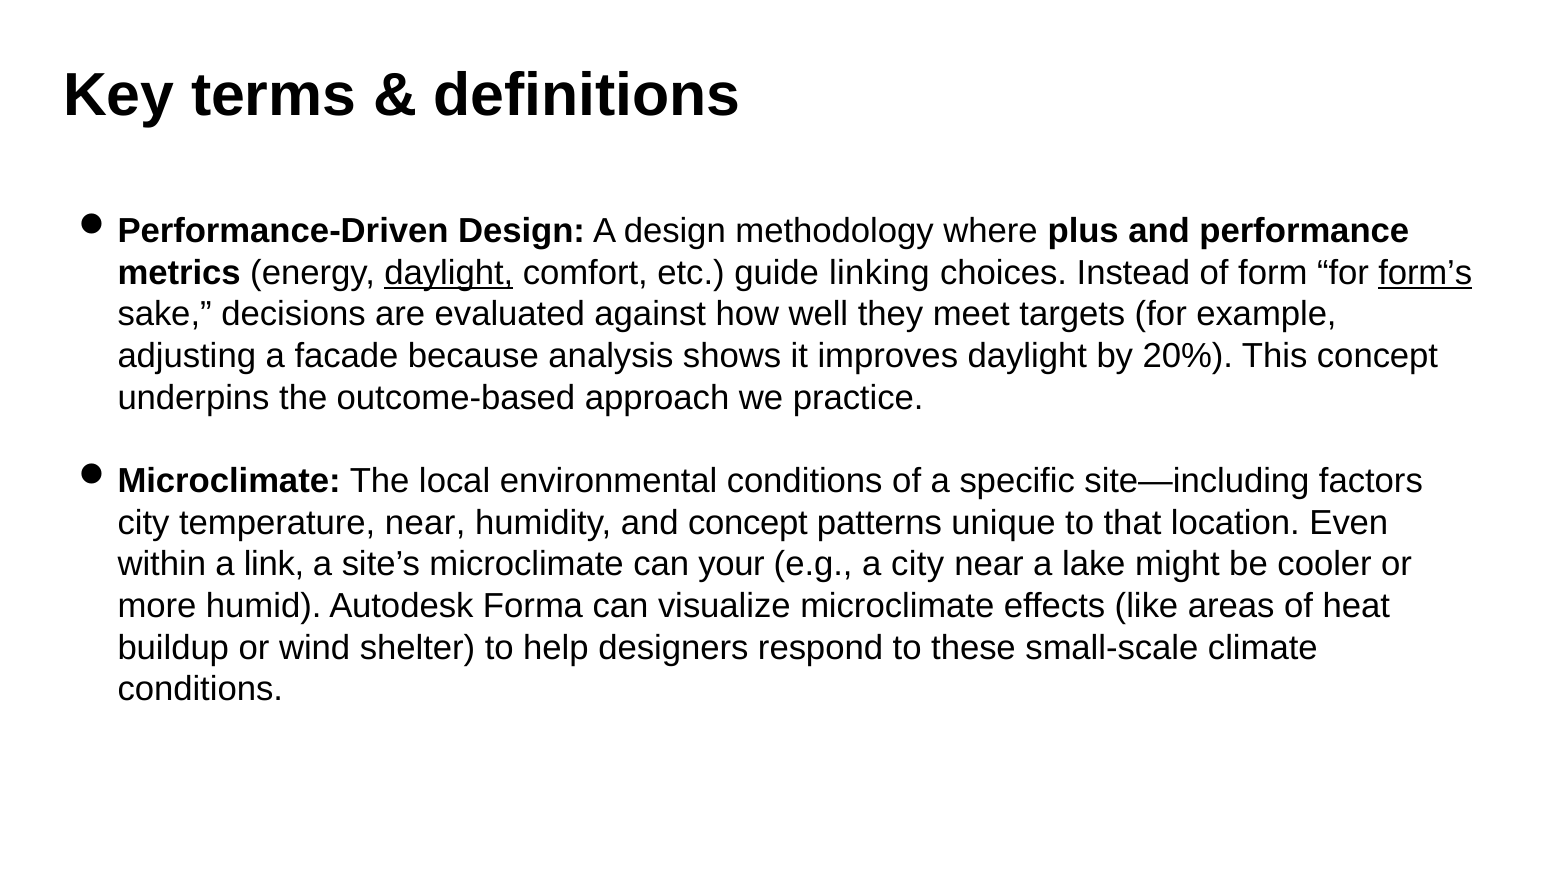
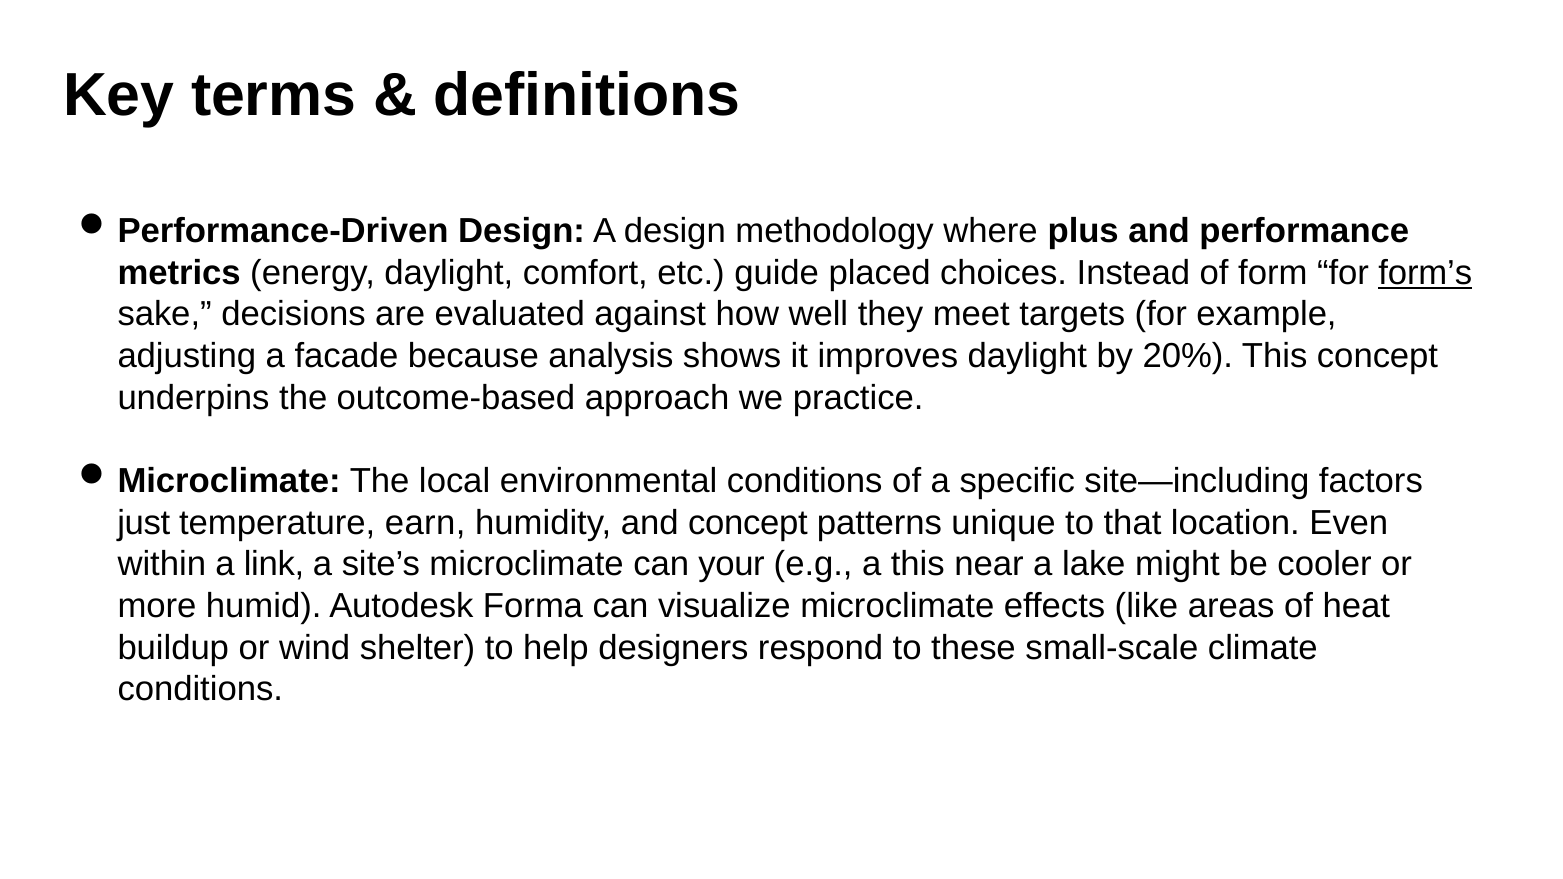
daylight underline: present -> none (449, 273)
linking: linking -> placed (880, 273)
city: city -> just (144, 523)
temperature near: near -> earn (425, 523)
a city: city -> this (918, 564)
